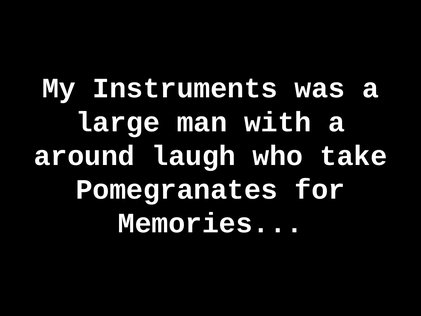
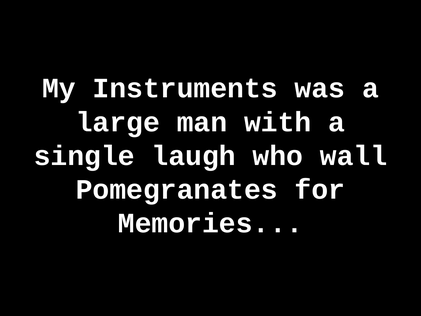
around: around -> single (84, 156)
take: take -> wall (354, 156)
